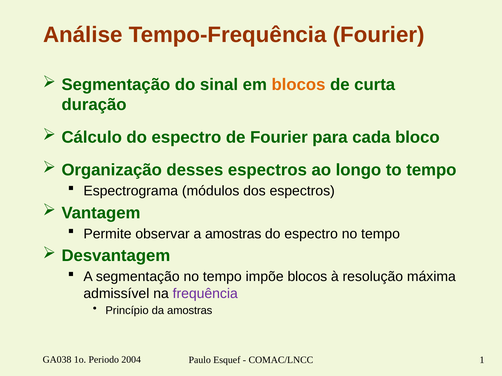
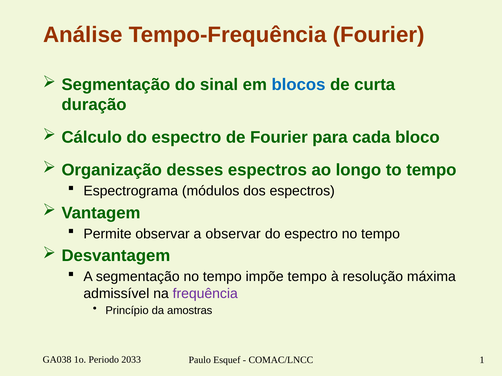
blocos colour: orange -> blue (298, 85)
a amostras: amostras -> observar (233, 234)
impõe blocos: blocos -> tempo (307, 277)
2004: 2004 -> 2033 (131, 360)
